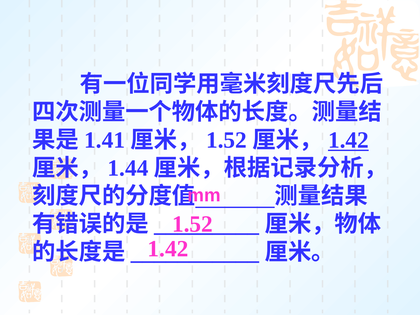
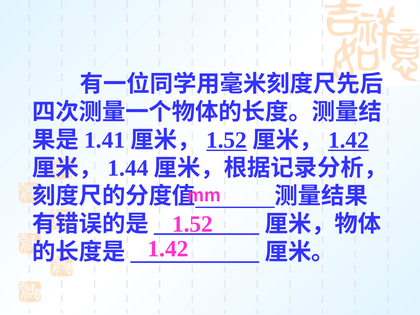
1.52 underline: none -> present (227, 140)
